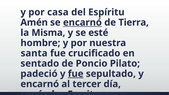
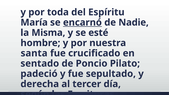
casa: casa -> toda (58, 12)
Amén: Amén -> María (34, 22)
Tierra: Tierra -> Nadie (134, 22)
fue underline: present -> none (76, 74)
encarnó: encarnó -> derecha (40, 84)
